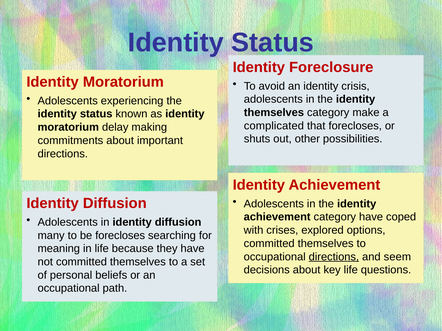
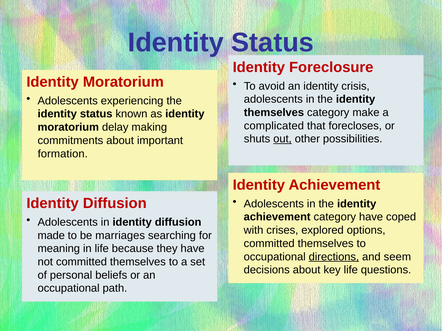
out underline: none -> present (283, 139)
directions: directions -> formation (63, 154)
many: many -> made (51, 236)
be forecloses: forecloses -> marriages (120, 236)
